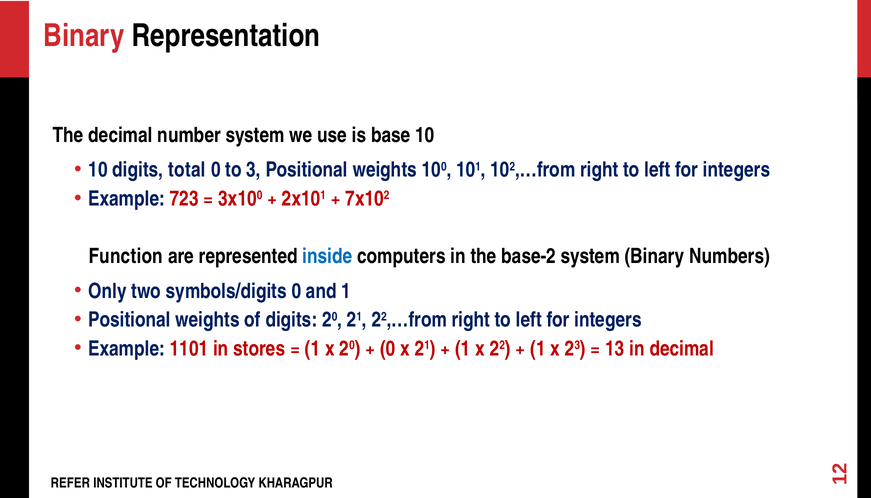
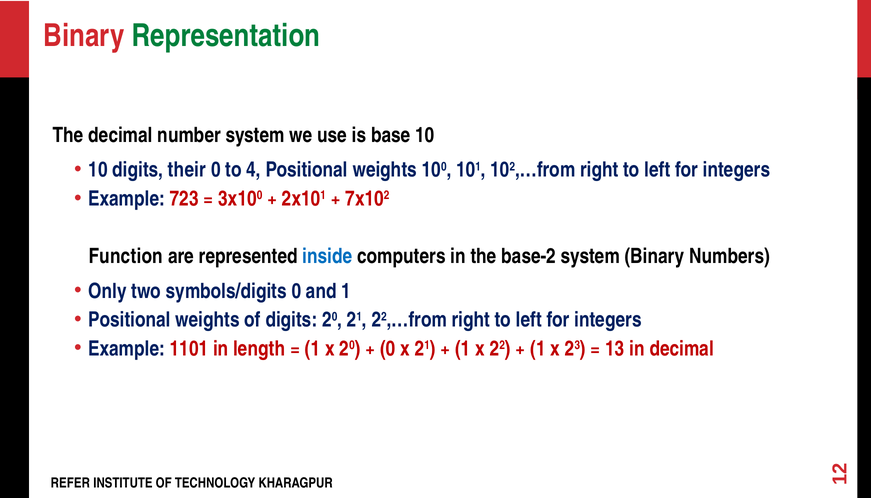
Representation colour: black -> green (226, 36)
total: total -> their (187, 170)
3: 3 -> 4 (254, 170)
stores: stores -> length (259, 349)
